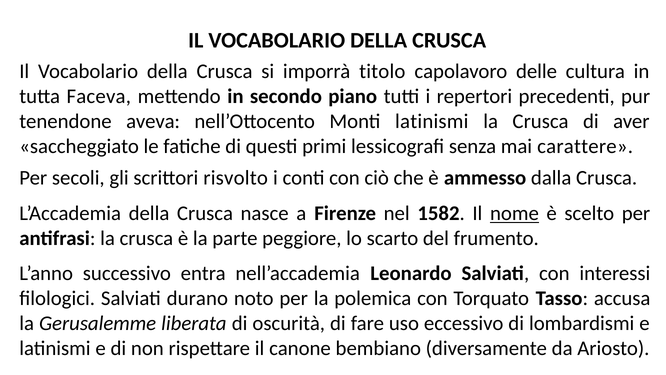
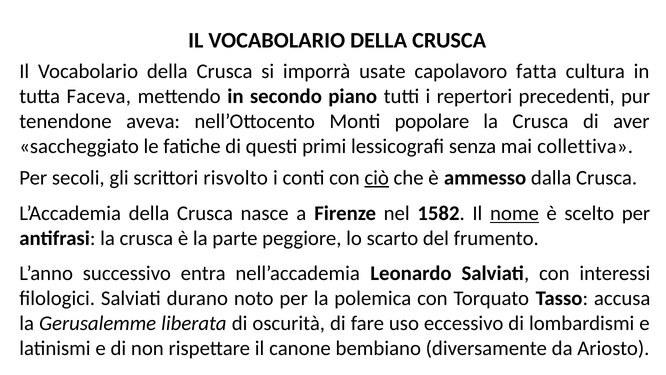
titolo: titolo -> usate (382, 71)
delle: delle -> fatta (536, 71)
Monti latinismi: latinismi -> popolare (432, 121)
carattere: carattere -> collettiva (585, 146)
ciò underline: none -> present (377, 178)
